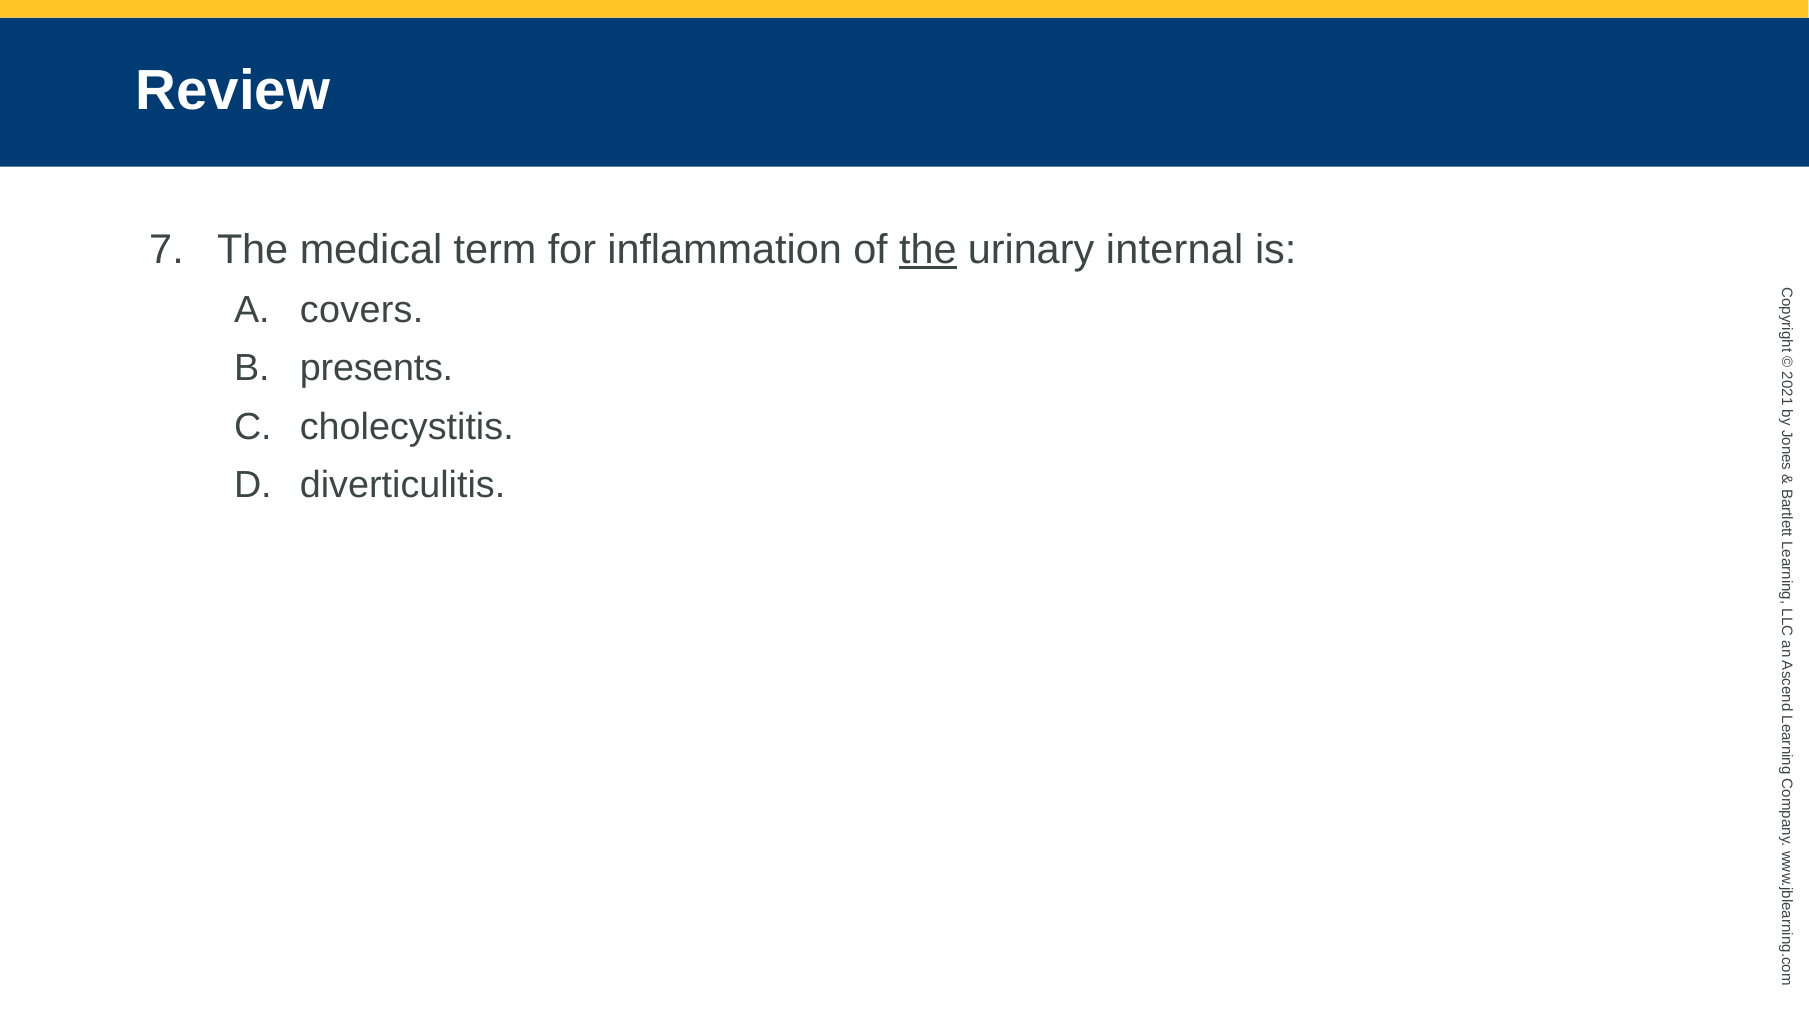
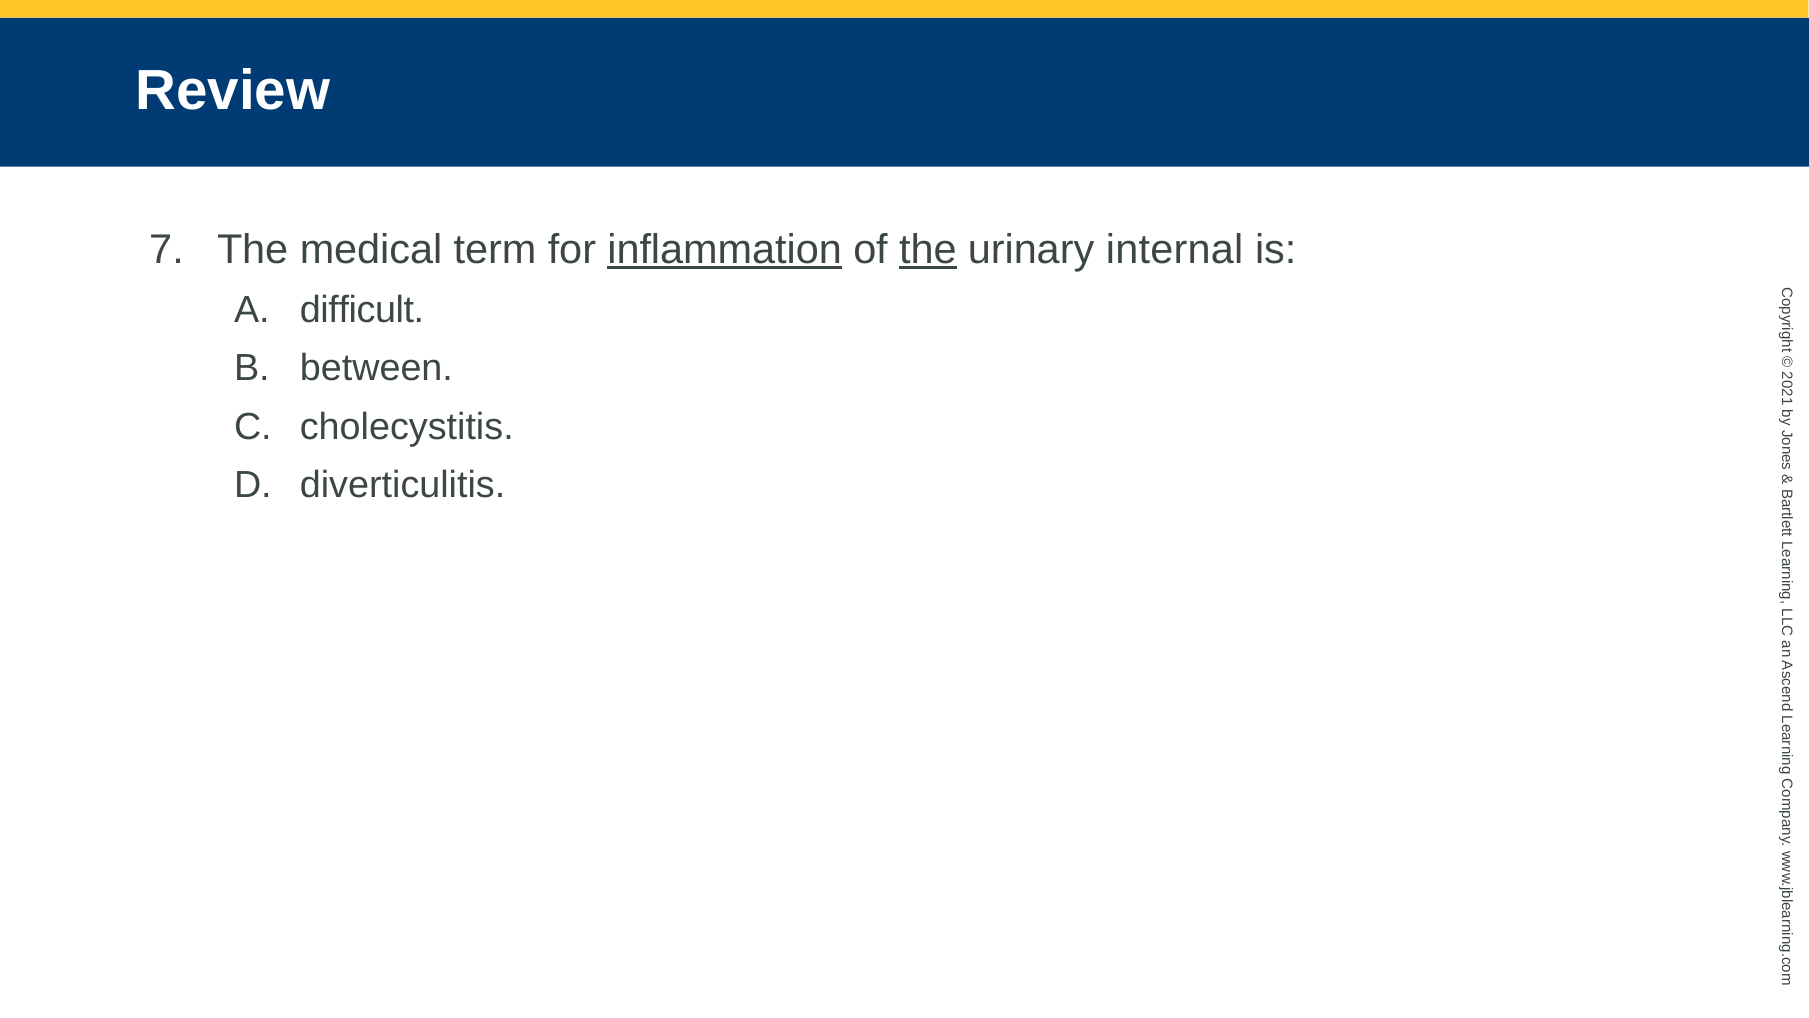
inflammation underline: none -> present (725, 249)
covers: covers -> difficult (362, 310)
presents: presents -> between (376, 368)
